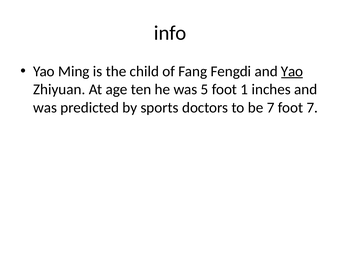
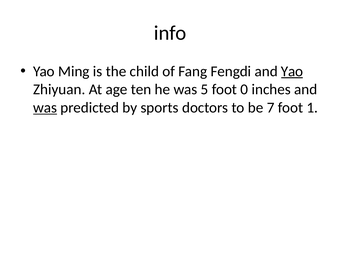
1: 1 -> 0 (244, 89)
was underline: none -> present (45, 108)
foot 7: 7 -> 1 (312, 108)
